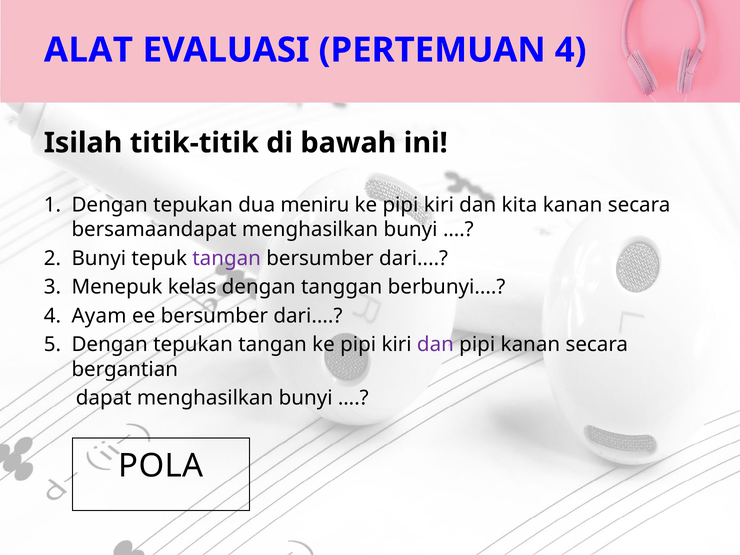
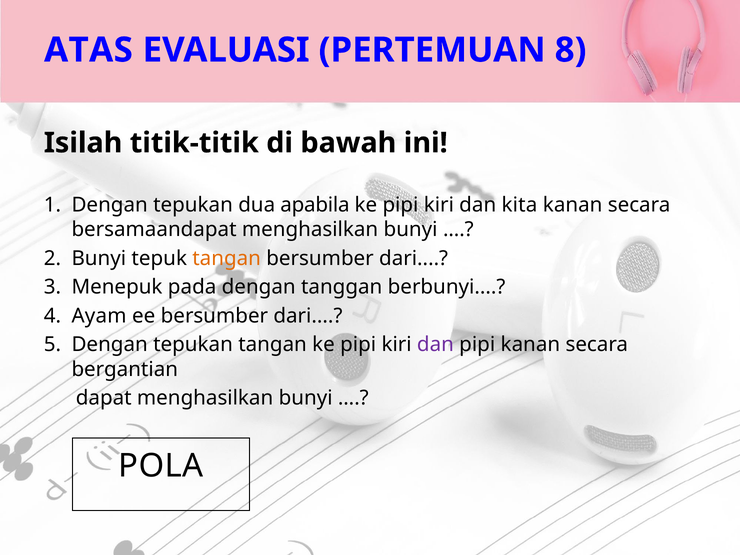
ALAT: ALAT -> ATAS (88, 50)
PERTEMUAN 4: 4 -> 8 (571, 50)
meniru: meniru -> apabila (315, 205)
tangan colour: purple -> orange (227, 258)
kelas: kelas -> pada (192, 287)
